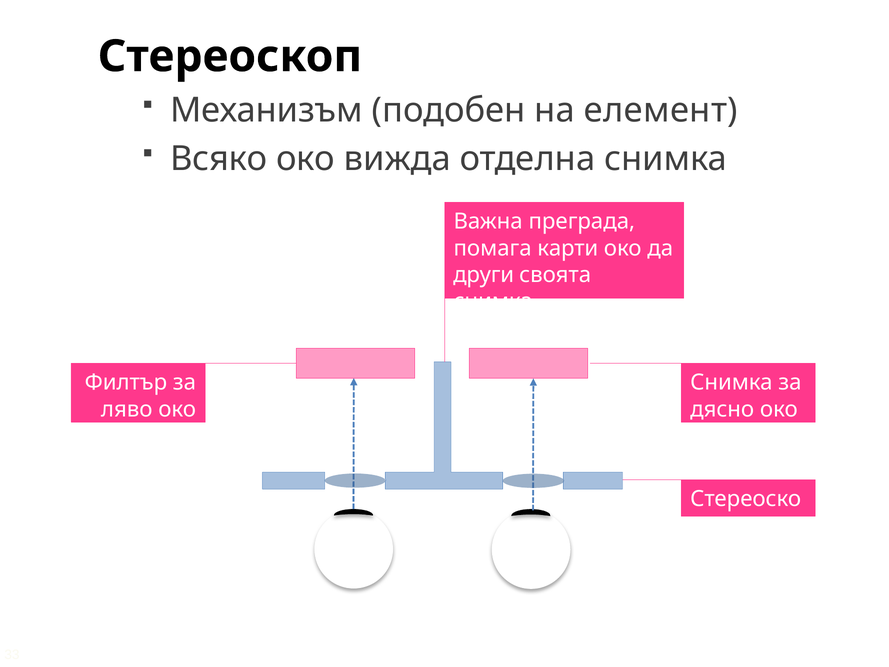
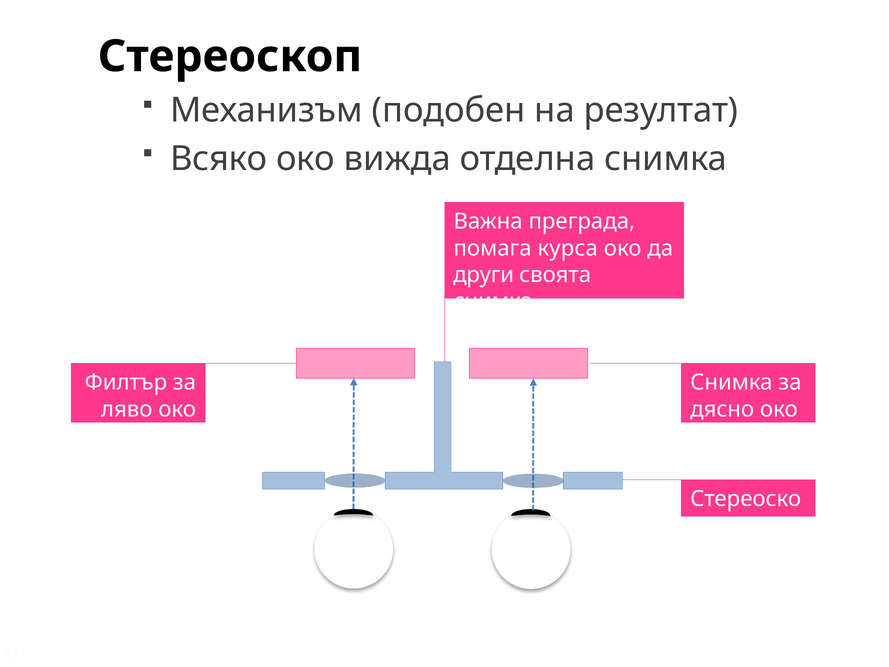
елемент: елемент -> резултат (661, 110)
карти: карти -> курса (568, 248)
